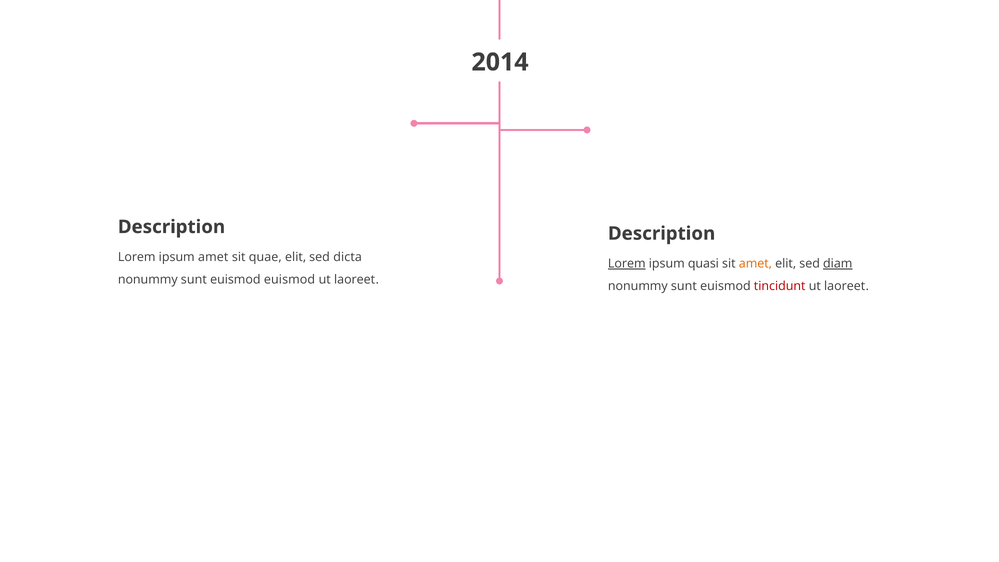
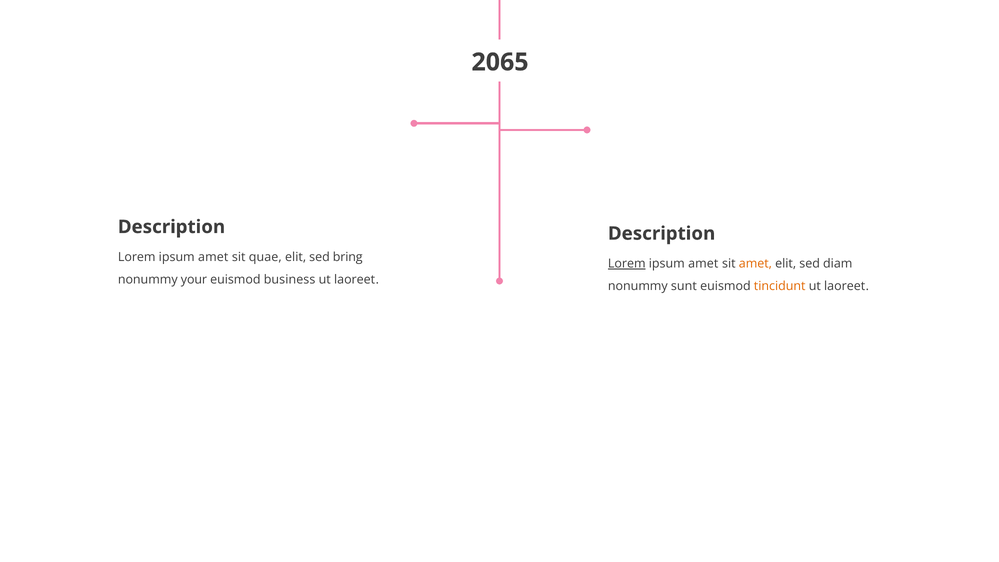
2014: 2014 -> 2065 (500, 62)
dicta: dicta -> bring (348, 257)
quasi: quasi -> amet (703, 264)
diam underline: present -> none (838, 264)
sunt: sunt -> your (194, 279)
euismod euismod: euismod -> business (290, 279)
tincidunt colour: red -> orange (780, 286)
